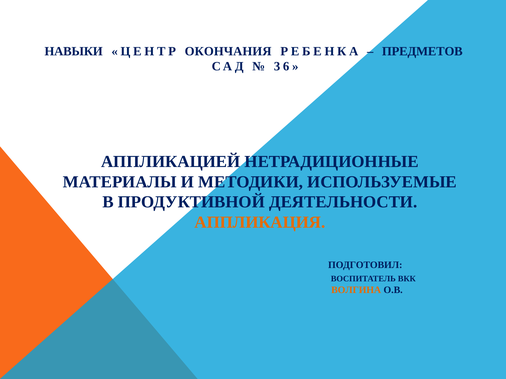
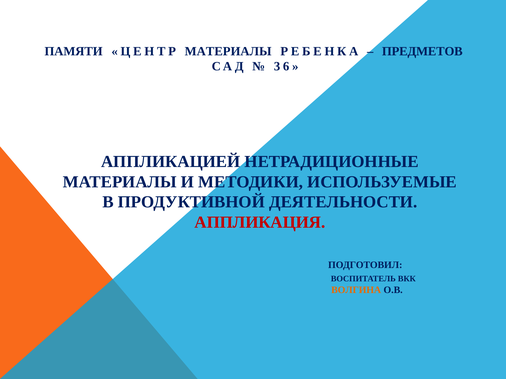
НАВЫКИ: НАВЫКИ -> ПАМЯТИ (74, 51)
ЦЕНТР ОКОНЧАНИЯ: ОКОНЧАНИЯ -> МАТЕРИАЛЫ (228, 51)
АППЛИКАЦИЯ colour: orange -> red (260, 223)
